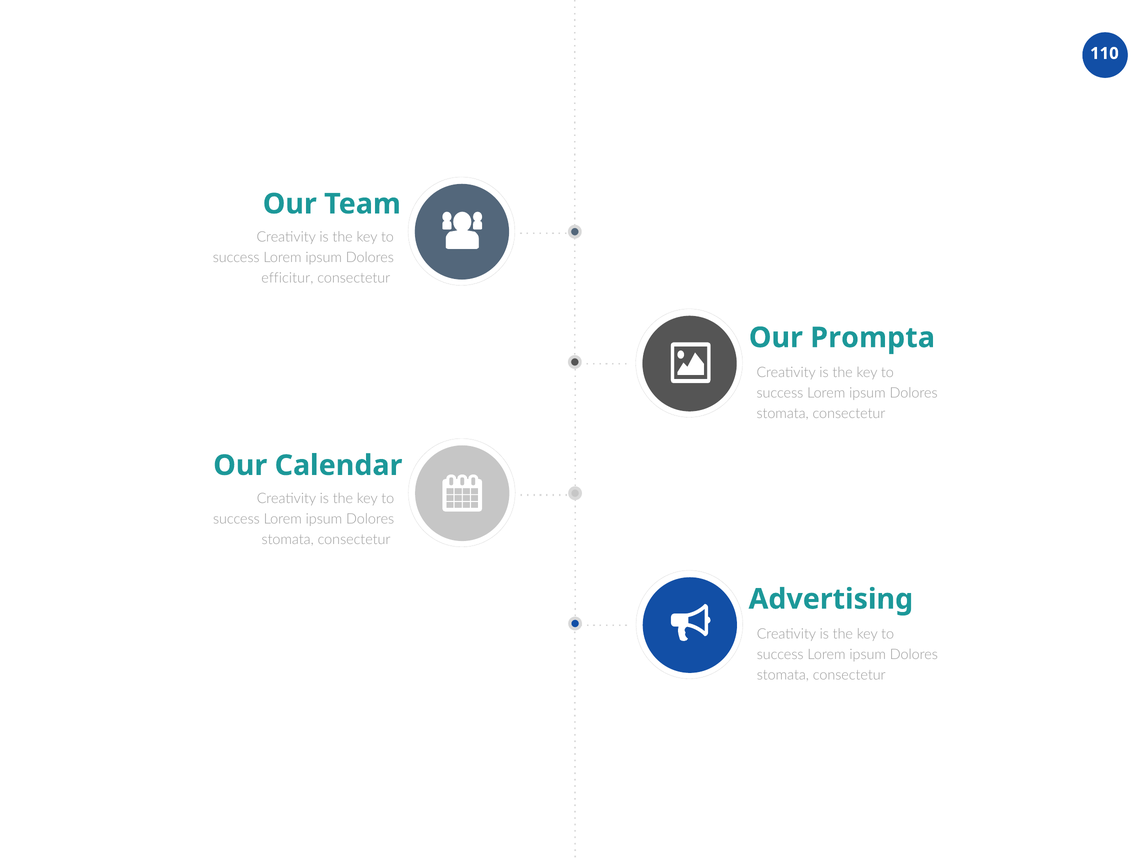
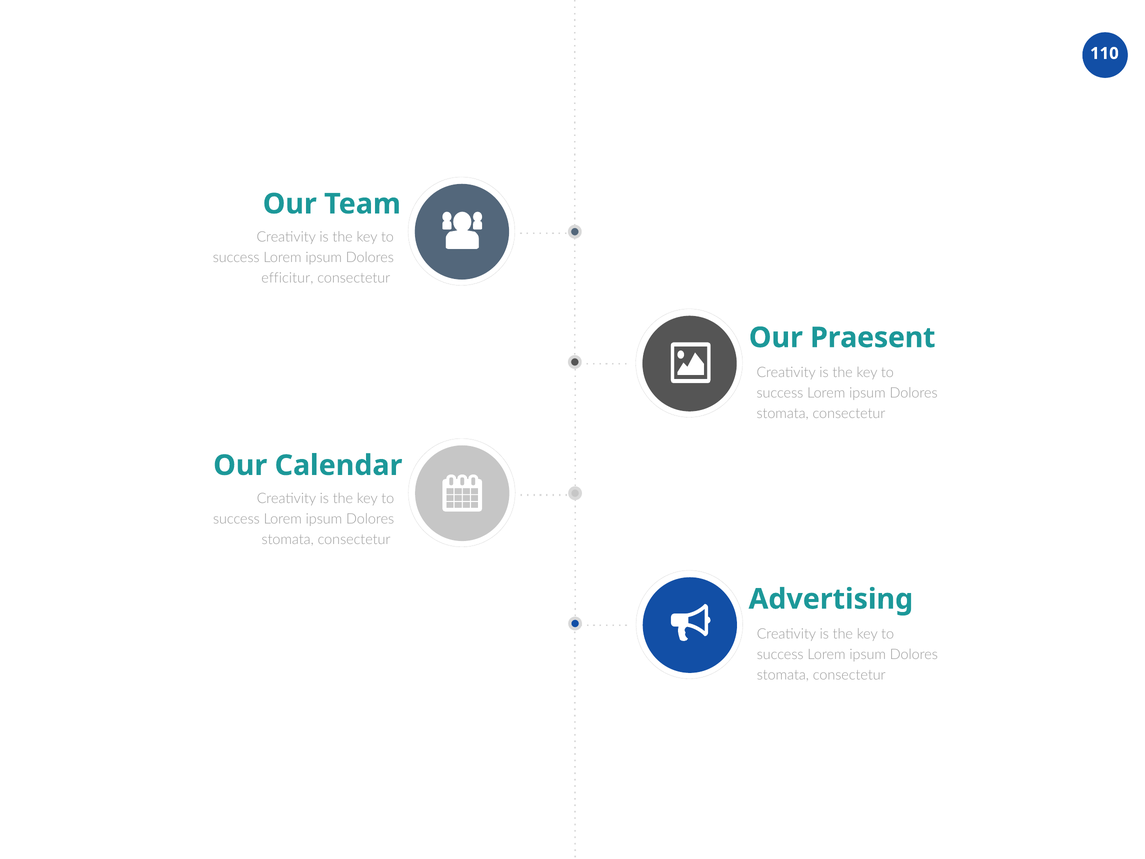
Prompta: Prompta -> Praesent (873, 338)
